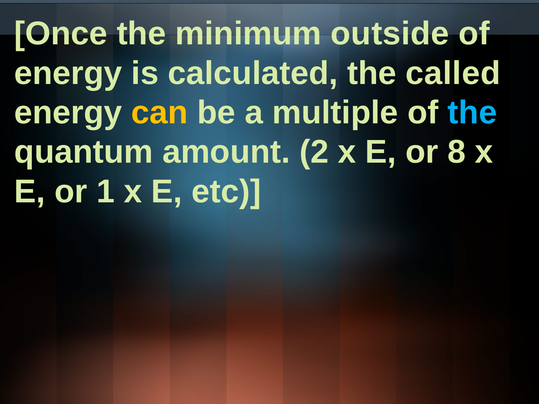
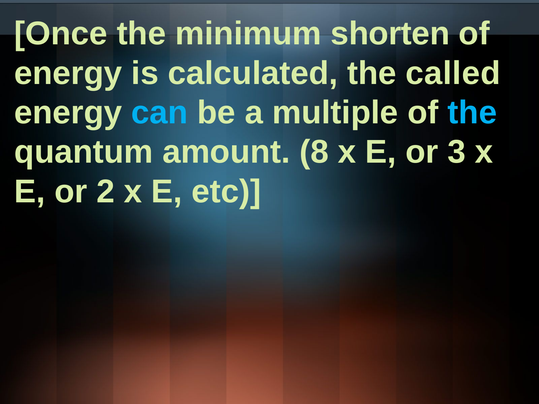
outside: outside -> shorten (390, 34)
can colour: yellow -> light blue (160, 113)
2: 2 -> 8 (314, 152)
8: 8 -> 3 (457, 152)
1: 1 -> 2 (106, 192)
